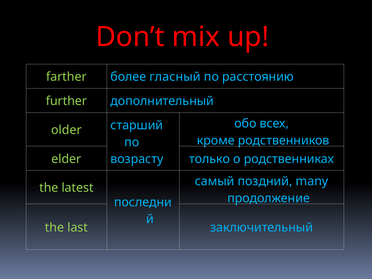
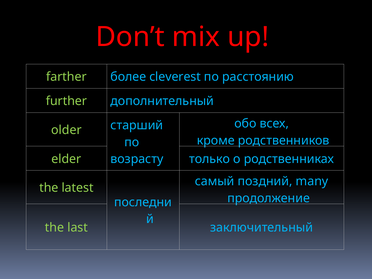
гласный: гласный -> cleverest (175, 77)
